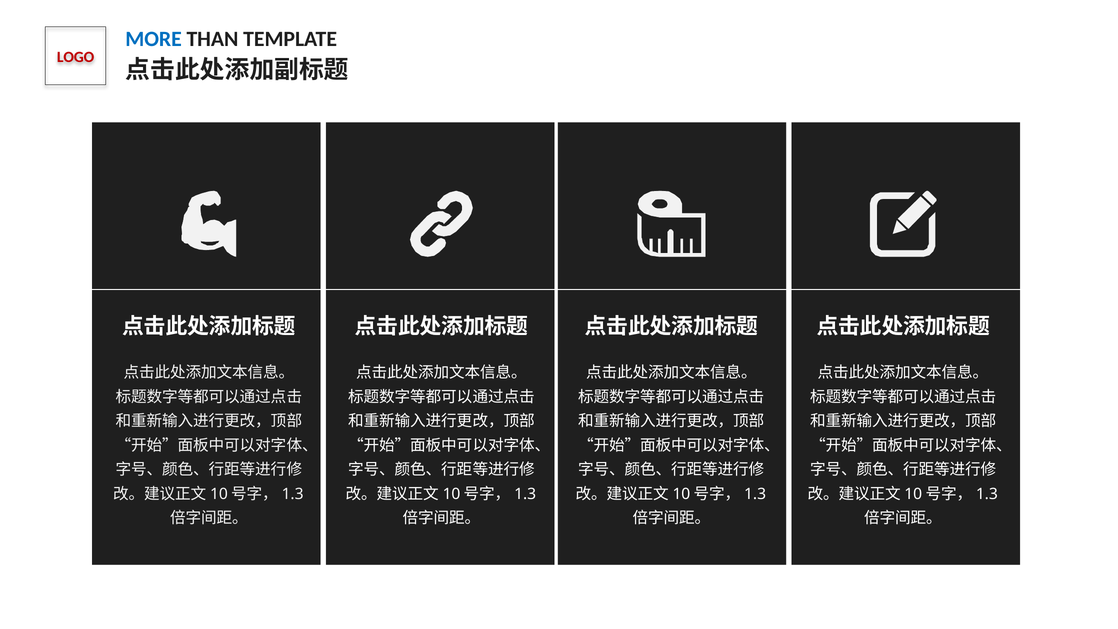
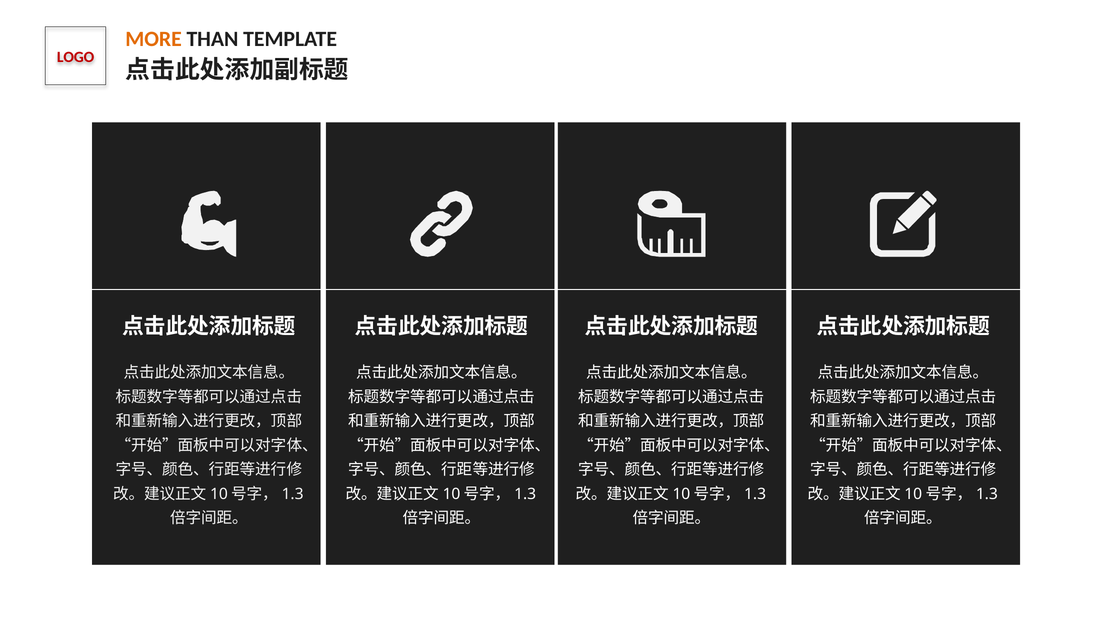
MORE colour: blue -> orange (154, 39)
